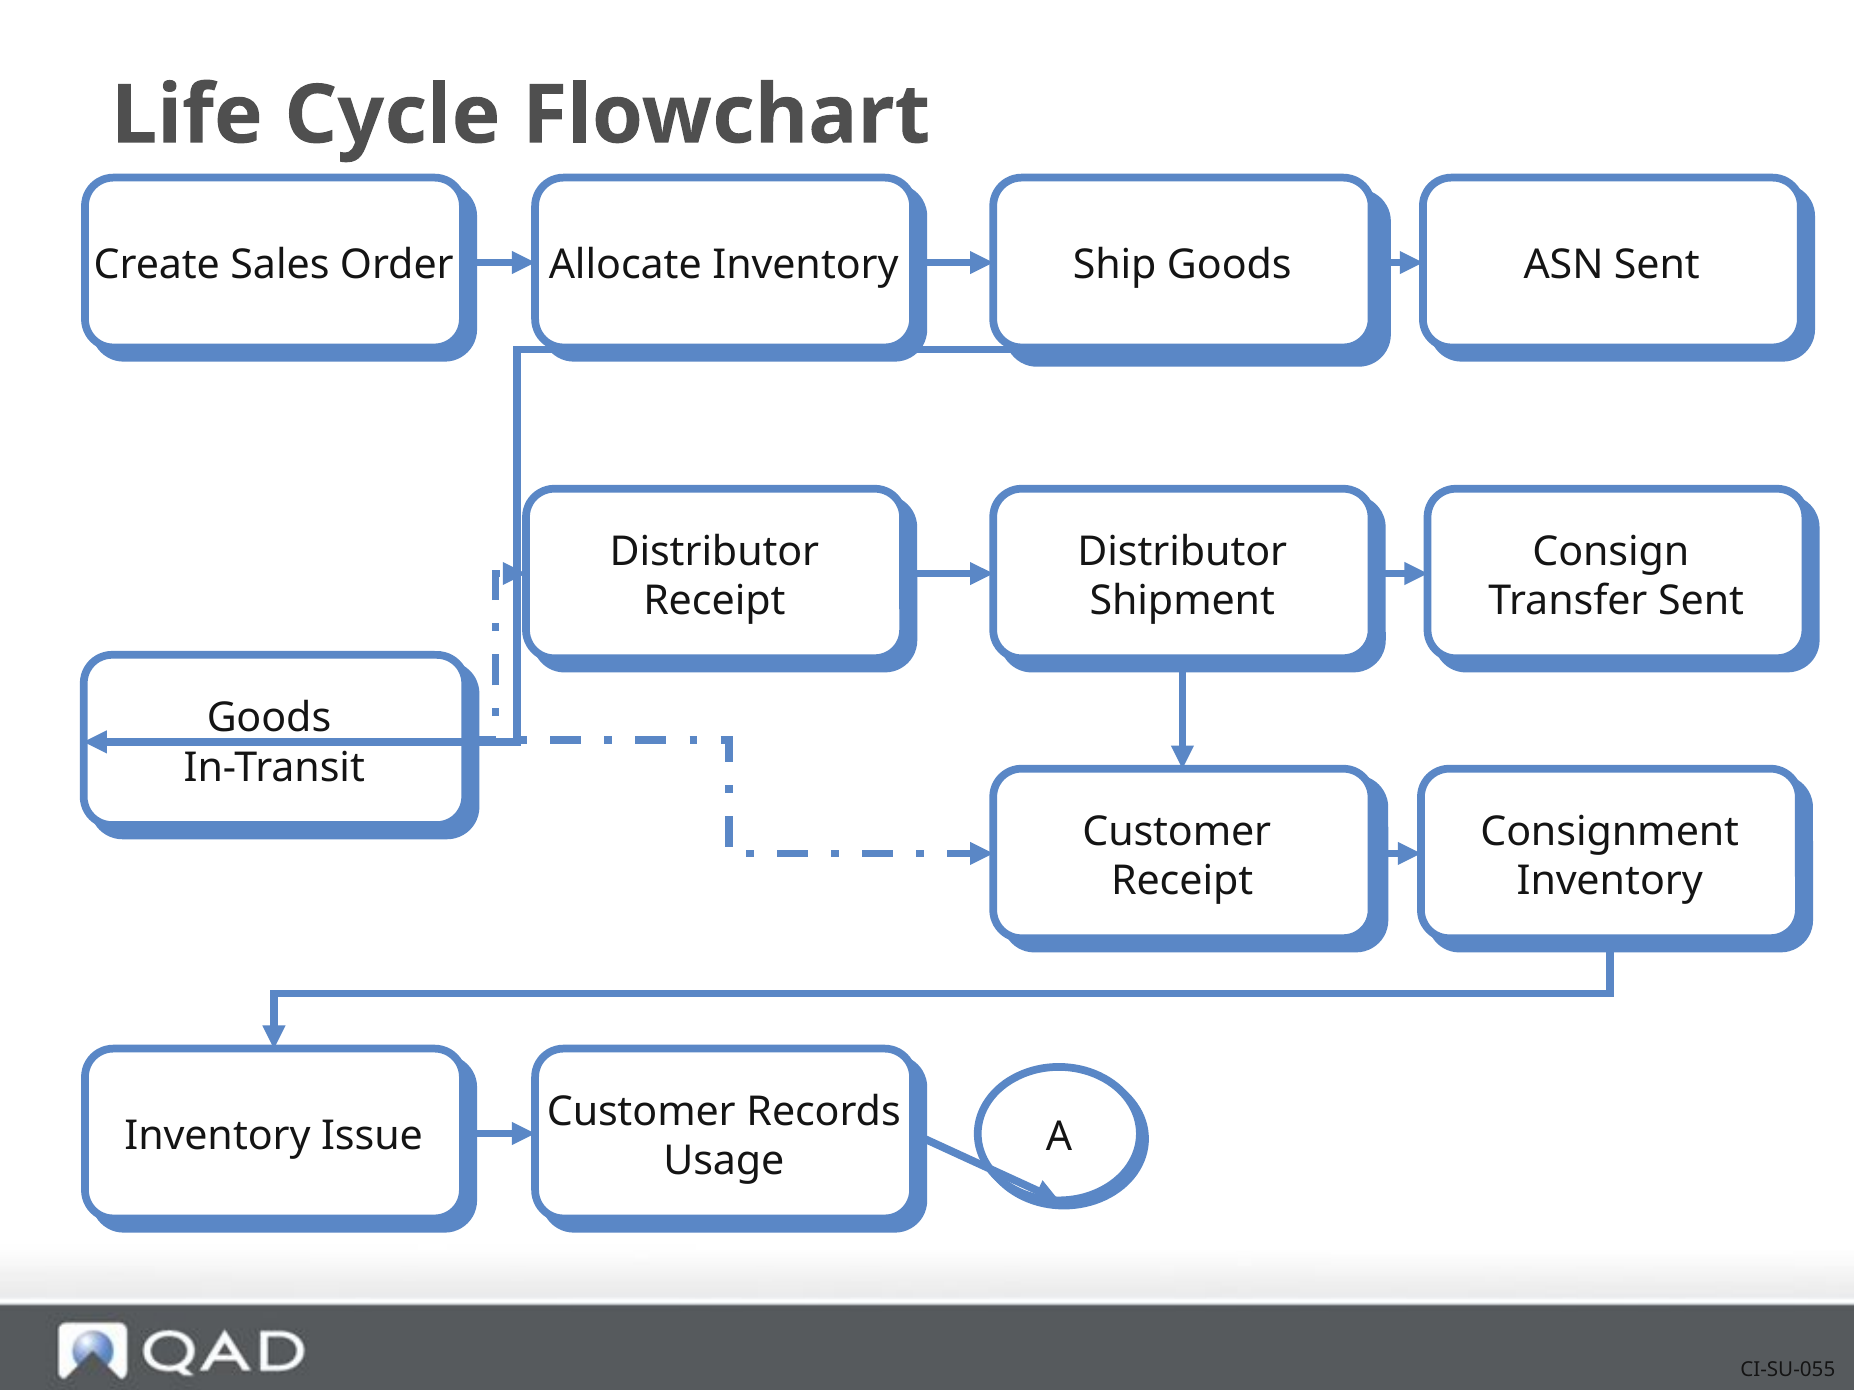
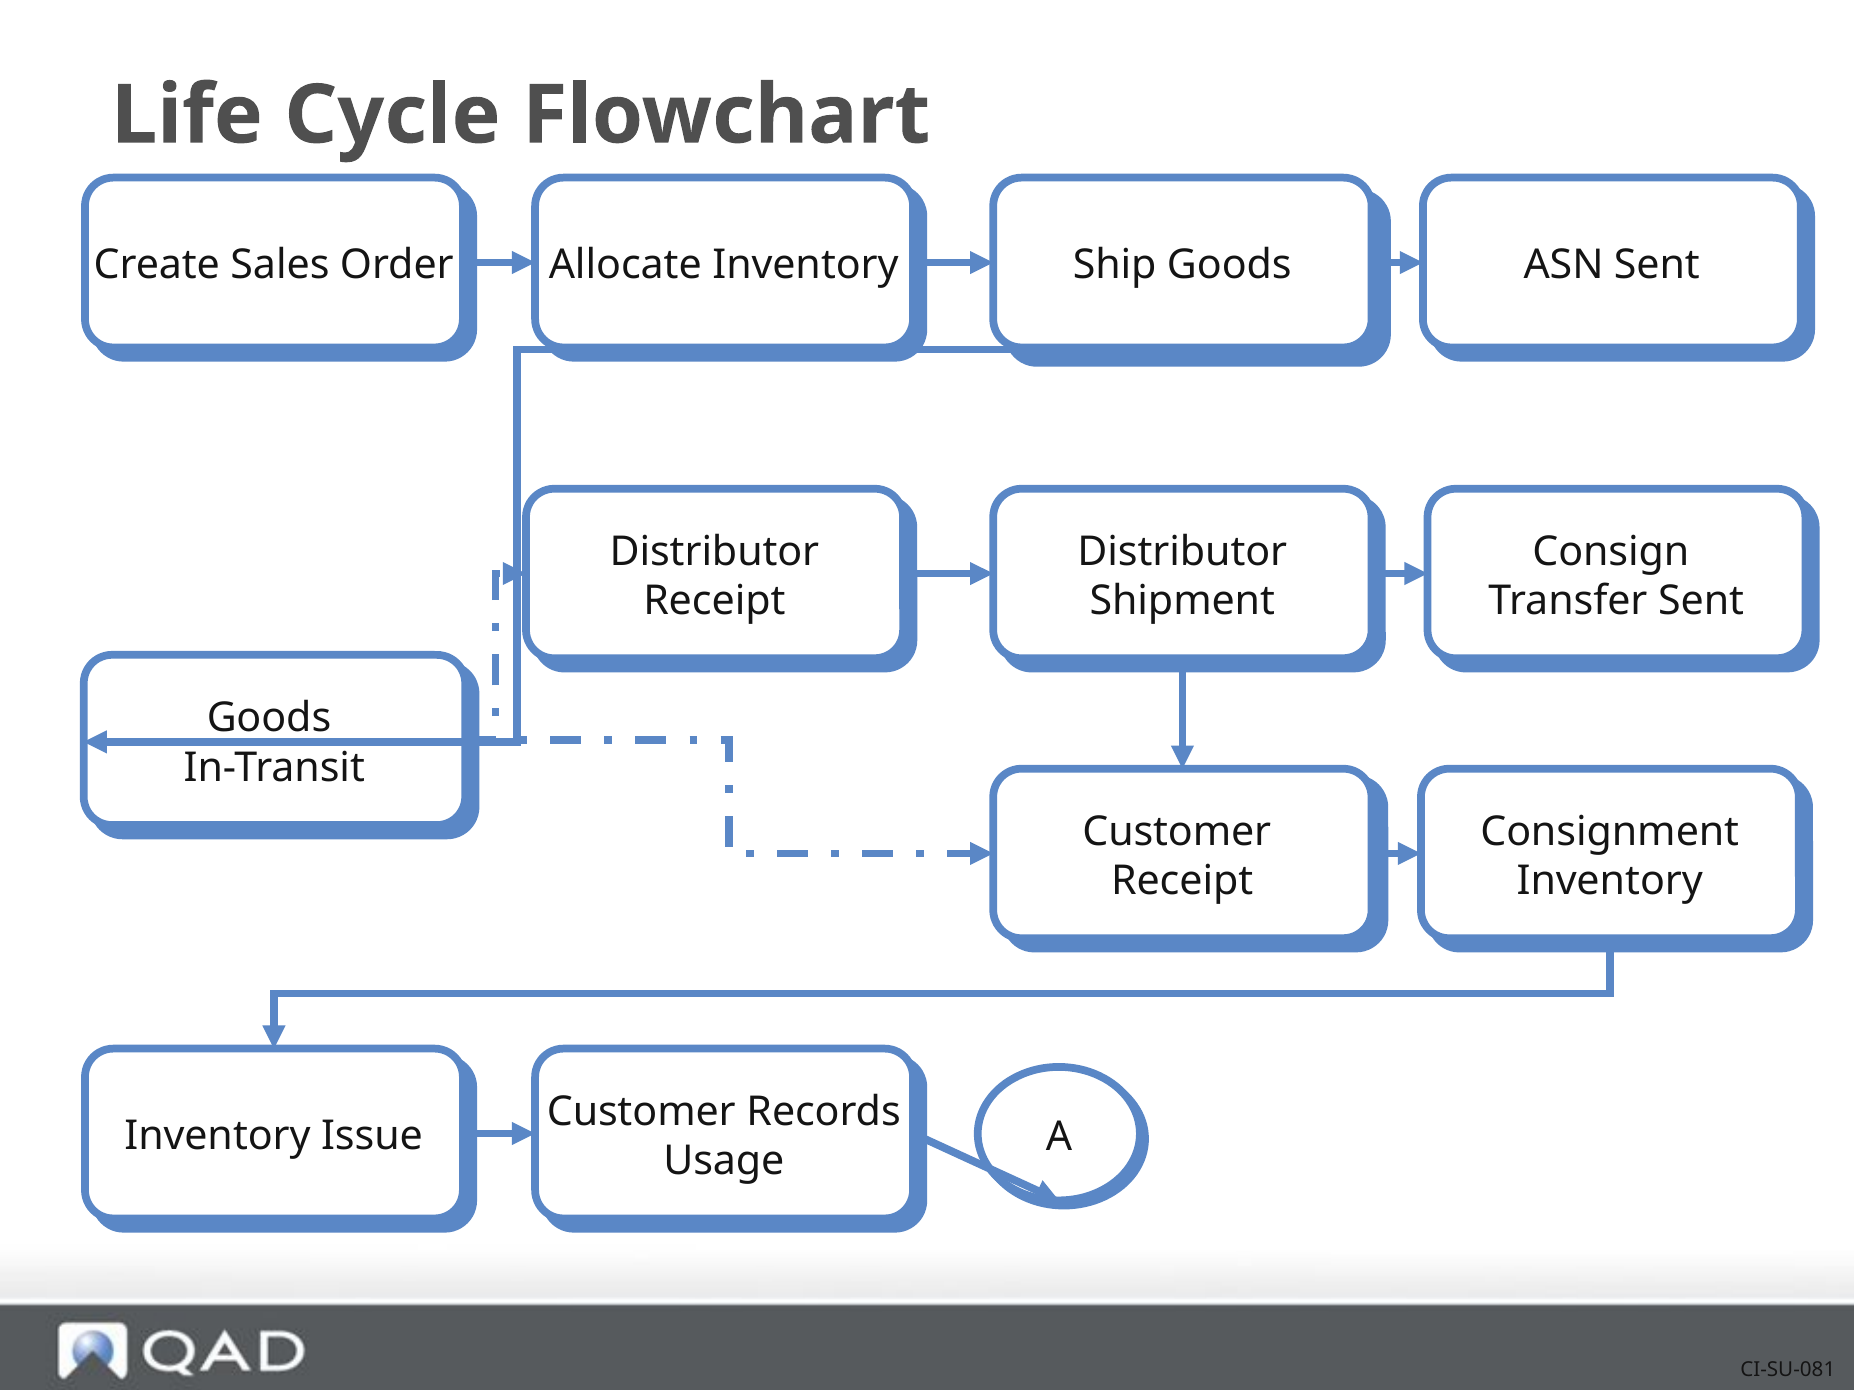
CI-SU-055: CI-SU-055 -> CI-SU-081 (1788, 1370)
